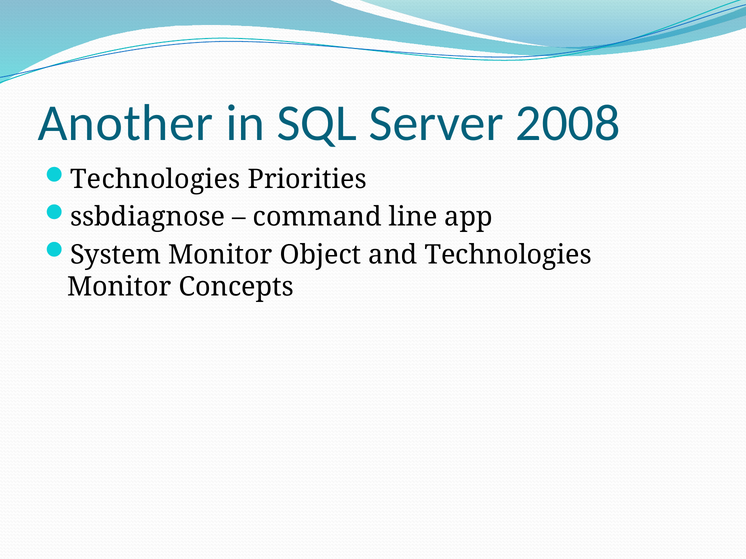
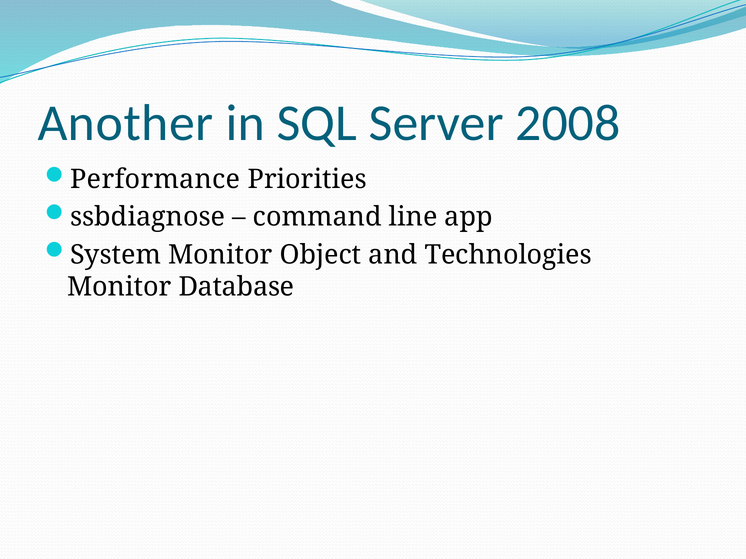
Technologies: Technologies -> Performance (155, 180)
Concepts: Concepts -> Database (236, 287)
